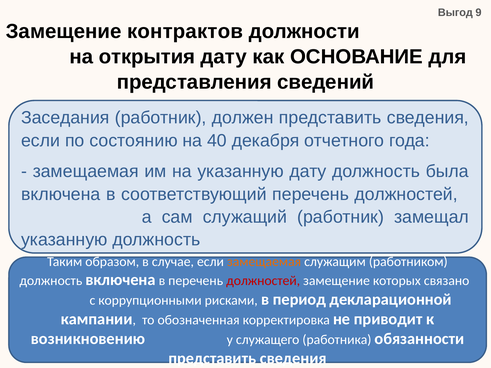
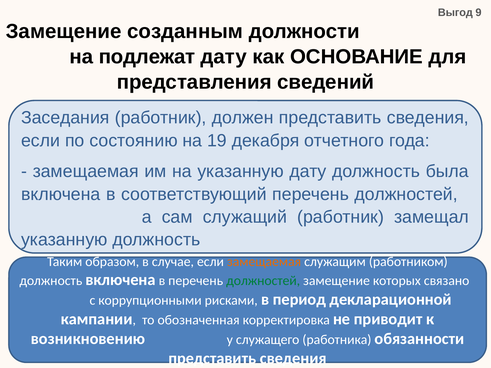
контрактов: контрактов -> созданным (185, 32)
открытия: открытия -> подлежат (147, 57)
40: 40 -> 19 (217, 141)
должностей colour: red -> green (263, 281)
